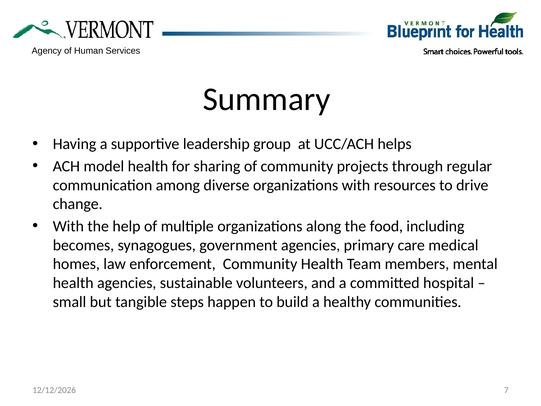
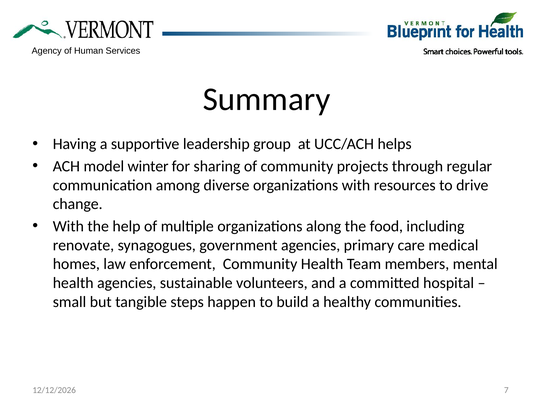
model health: health -> winter (148, 166)
becomes: becomes -> renovate (83, 245)
